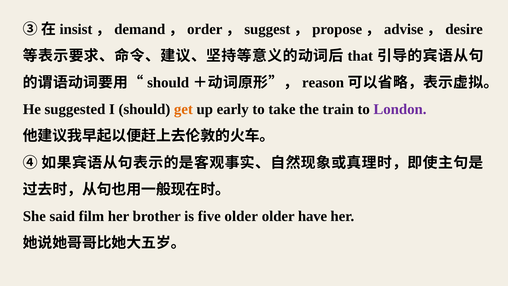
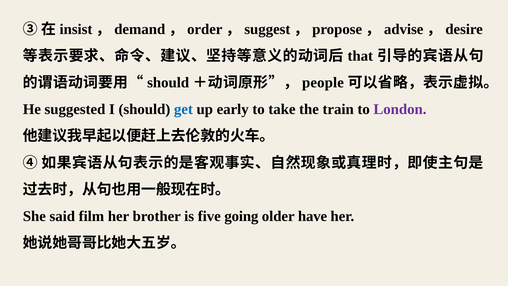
reason: reason -> people (323, 83)
get colour: orange -> blue (183, 109)
five older: older -> going (241, 216)
